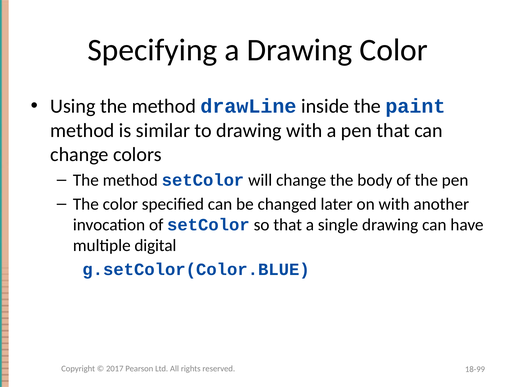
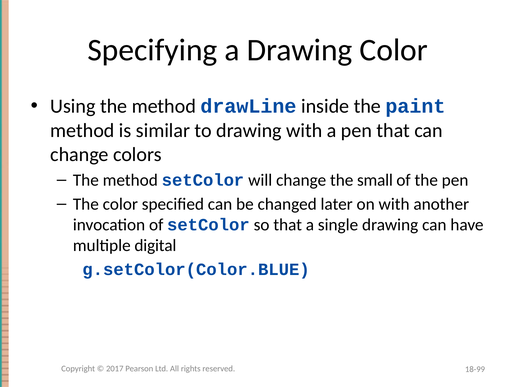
body: body -> small (375, 180)
